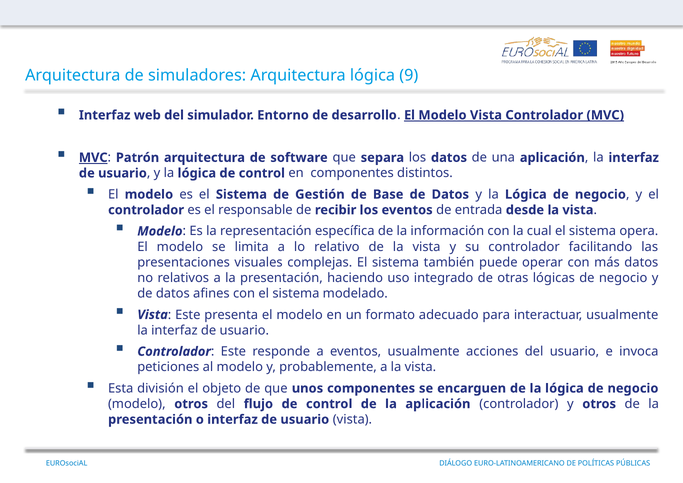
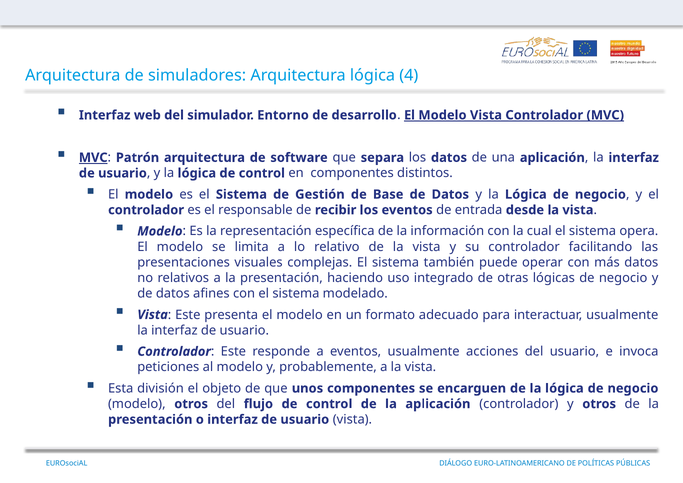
9: 9 -> 4 (409, 75)
